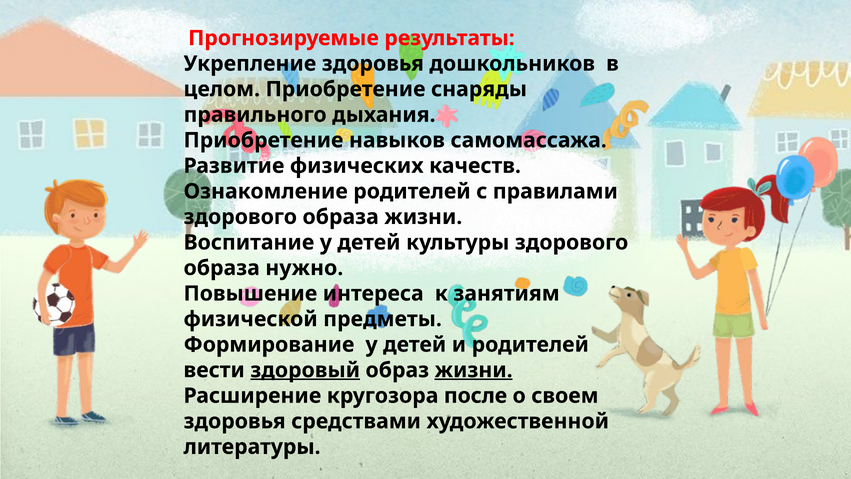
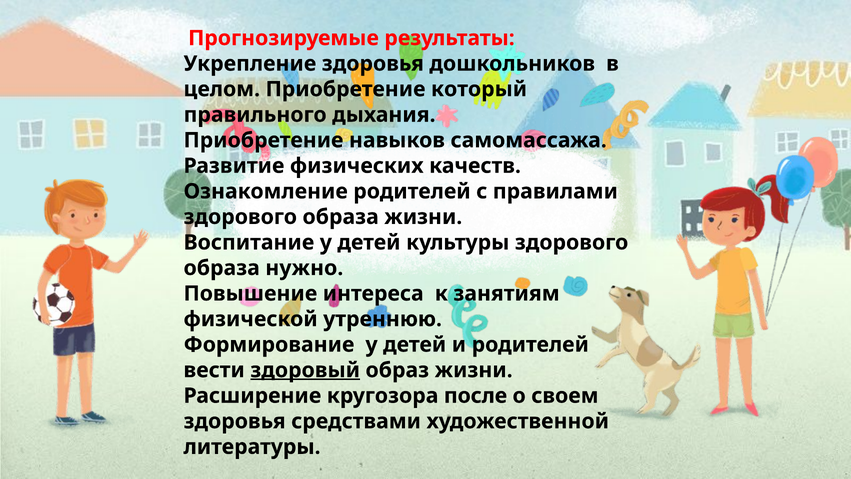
снаряды: снаряды -> который (479, 89)
предметы: предметы -> утреннюю (383, 319)
жизни underline: present -> none (474, 370)
